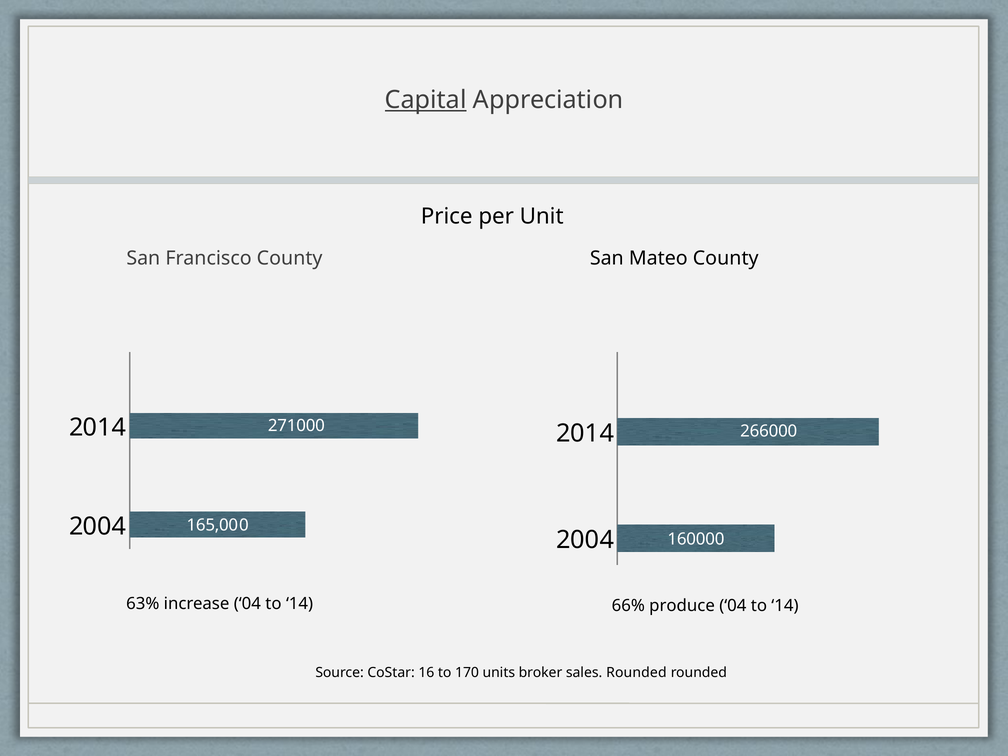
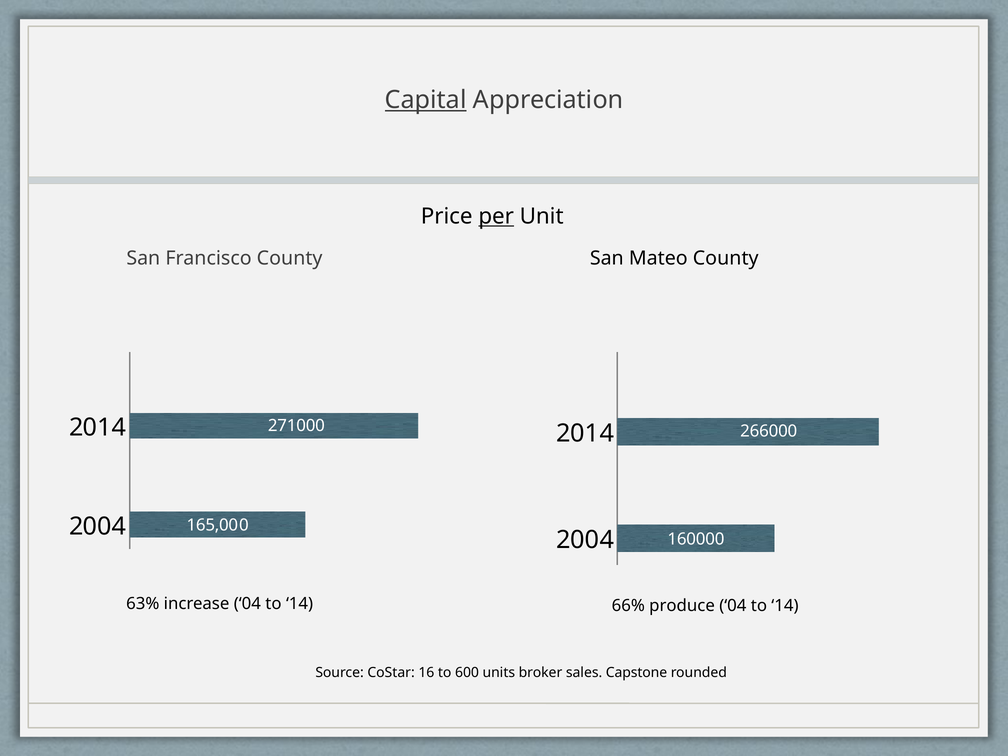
per underline: none -> present (496, 216)
170: 170 -> 600 (467, 673)
sales Rounded: Rounded -> Capstone (637, 673)
